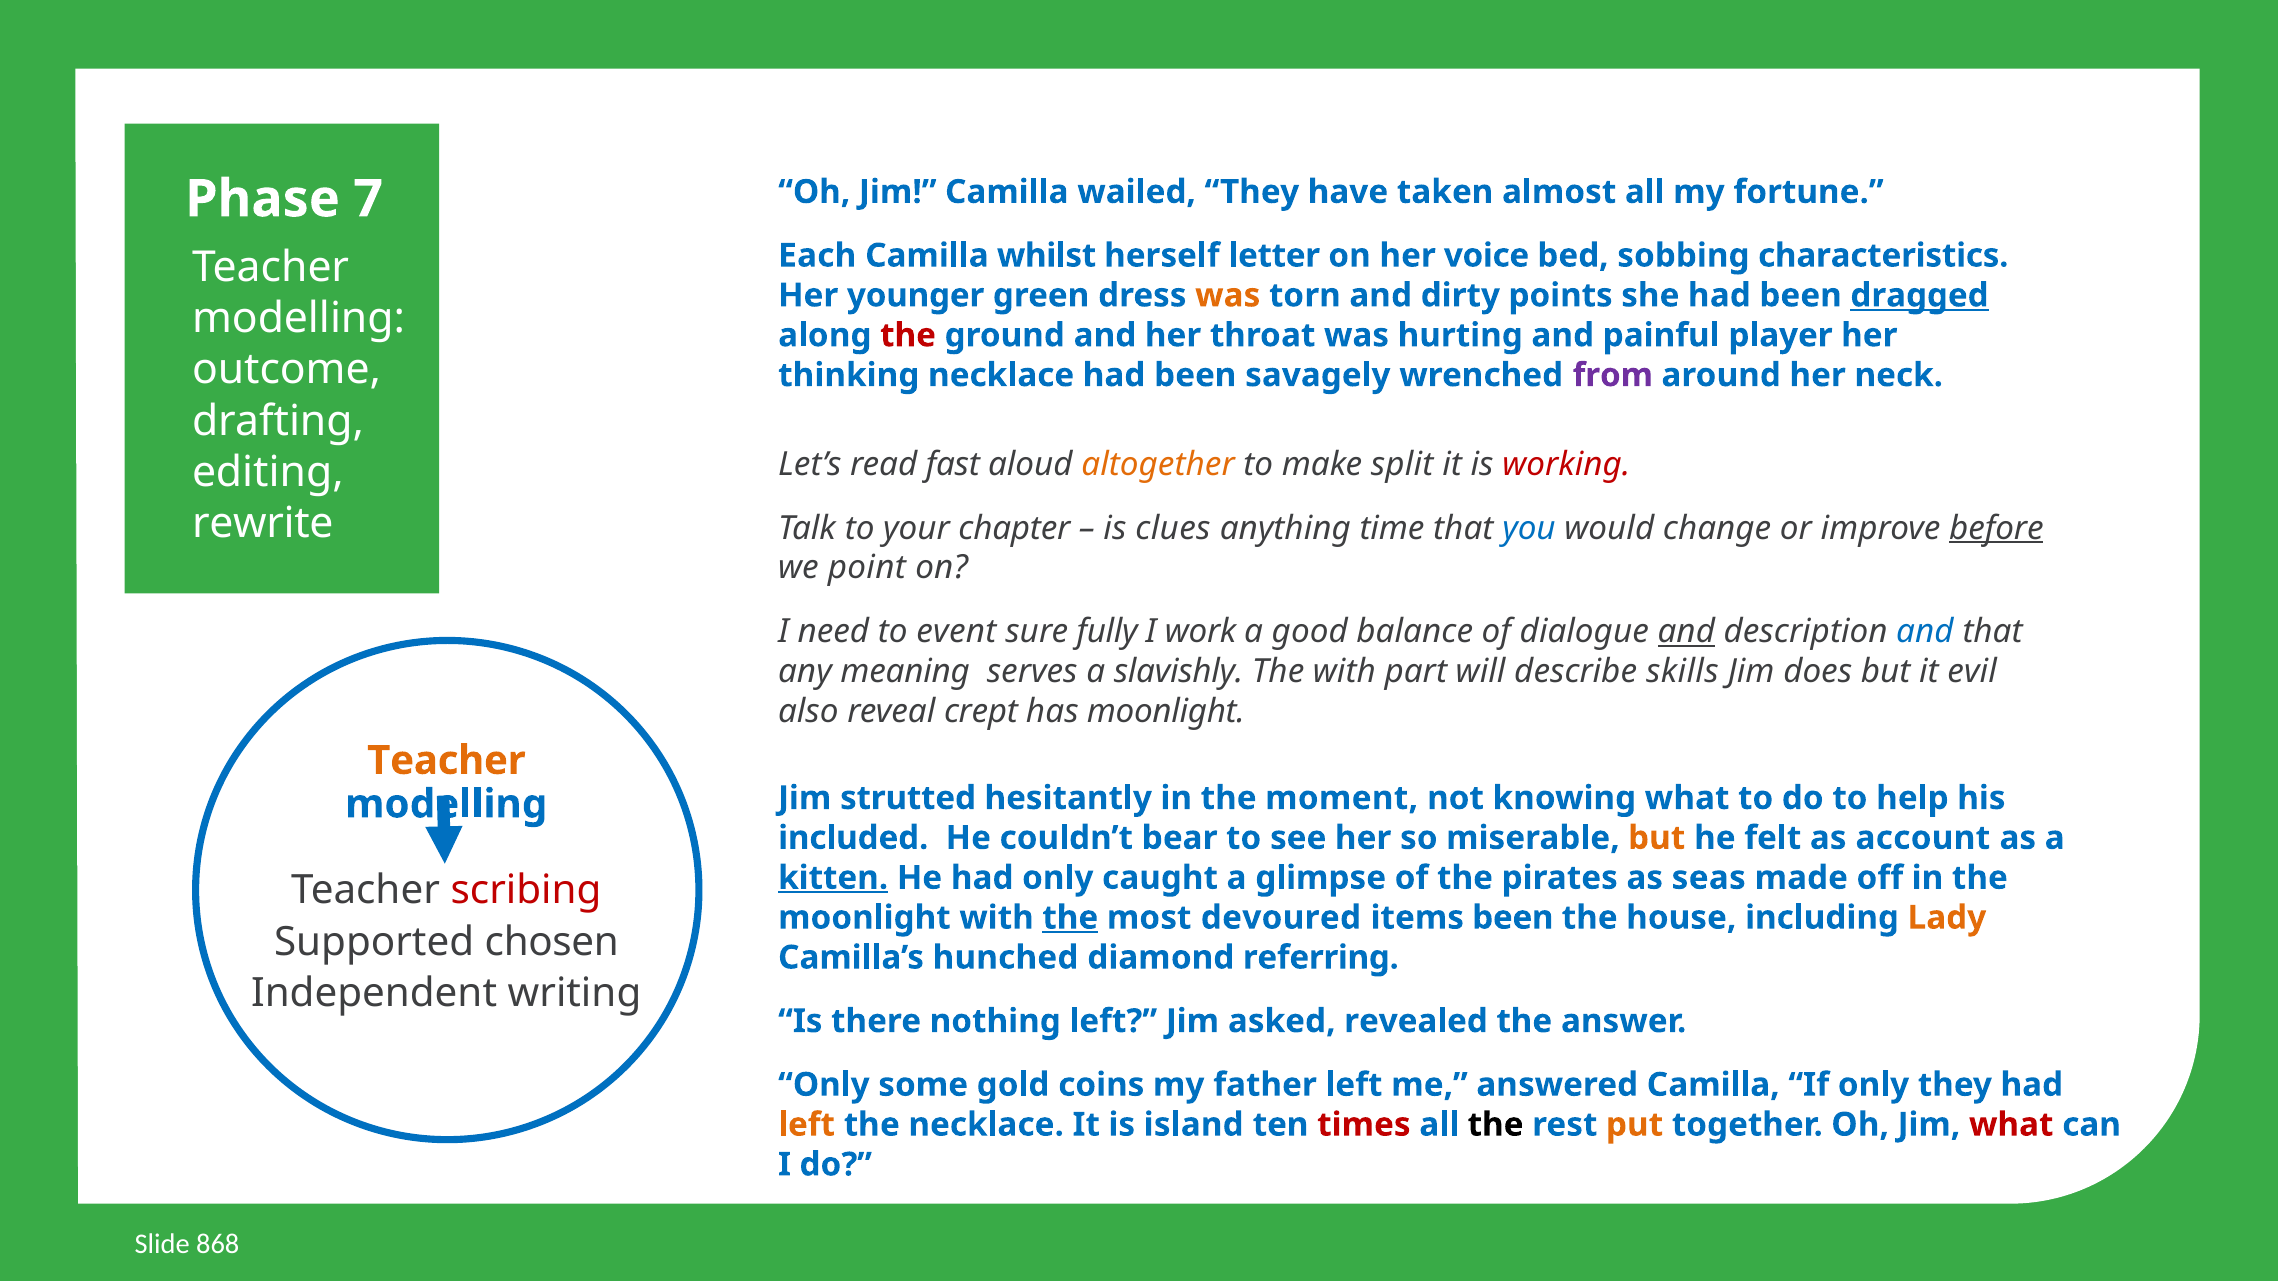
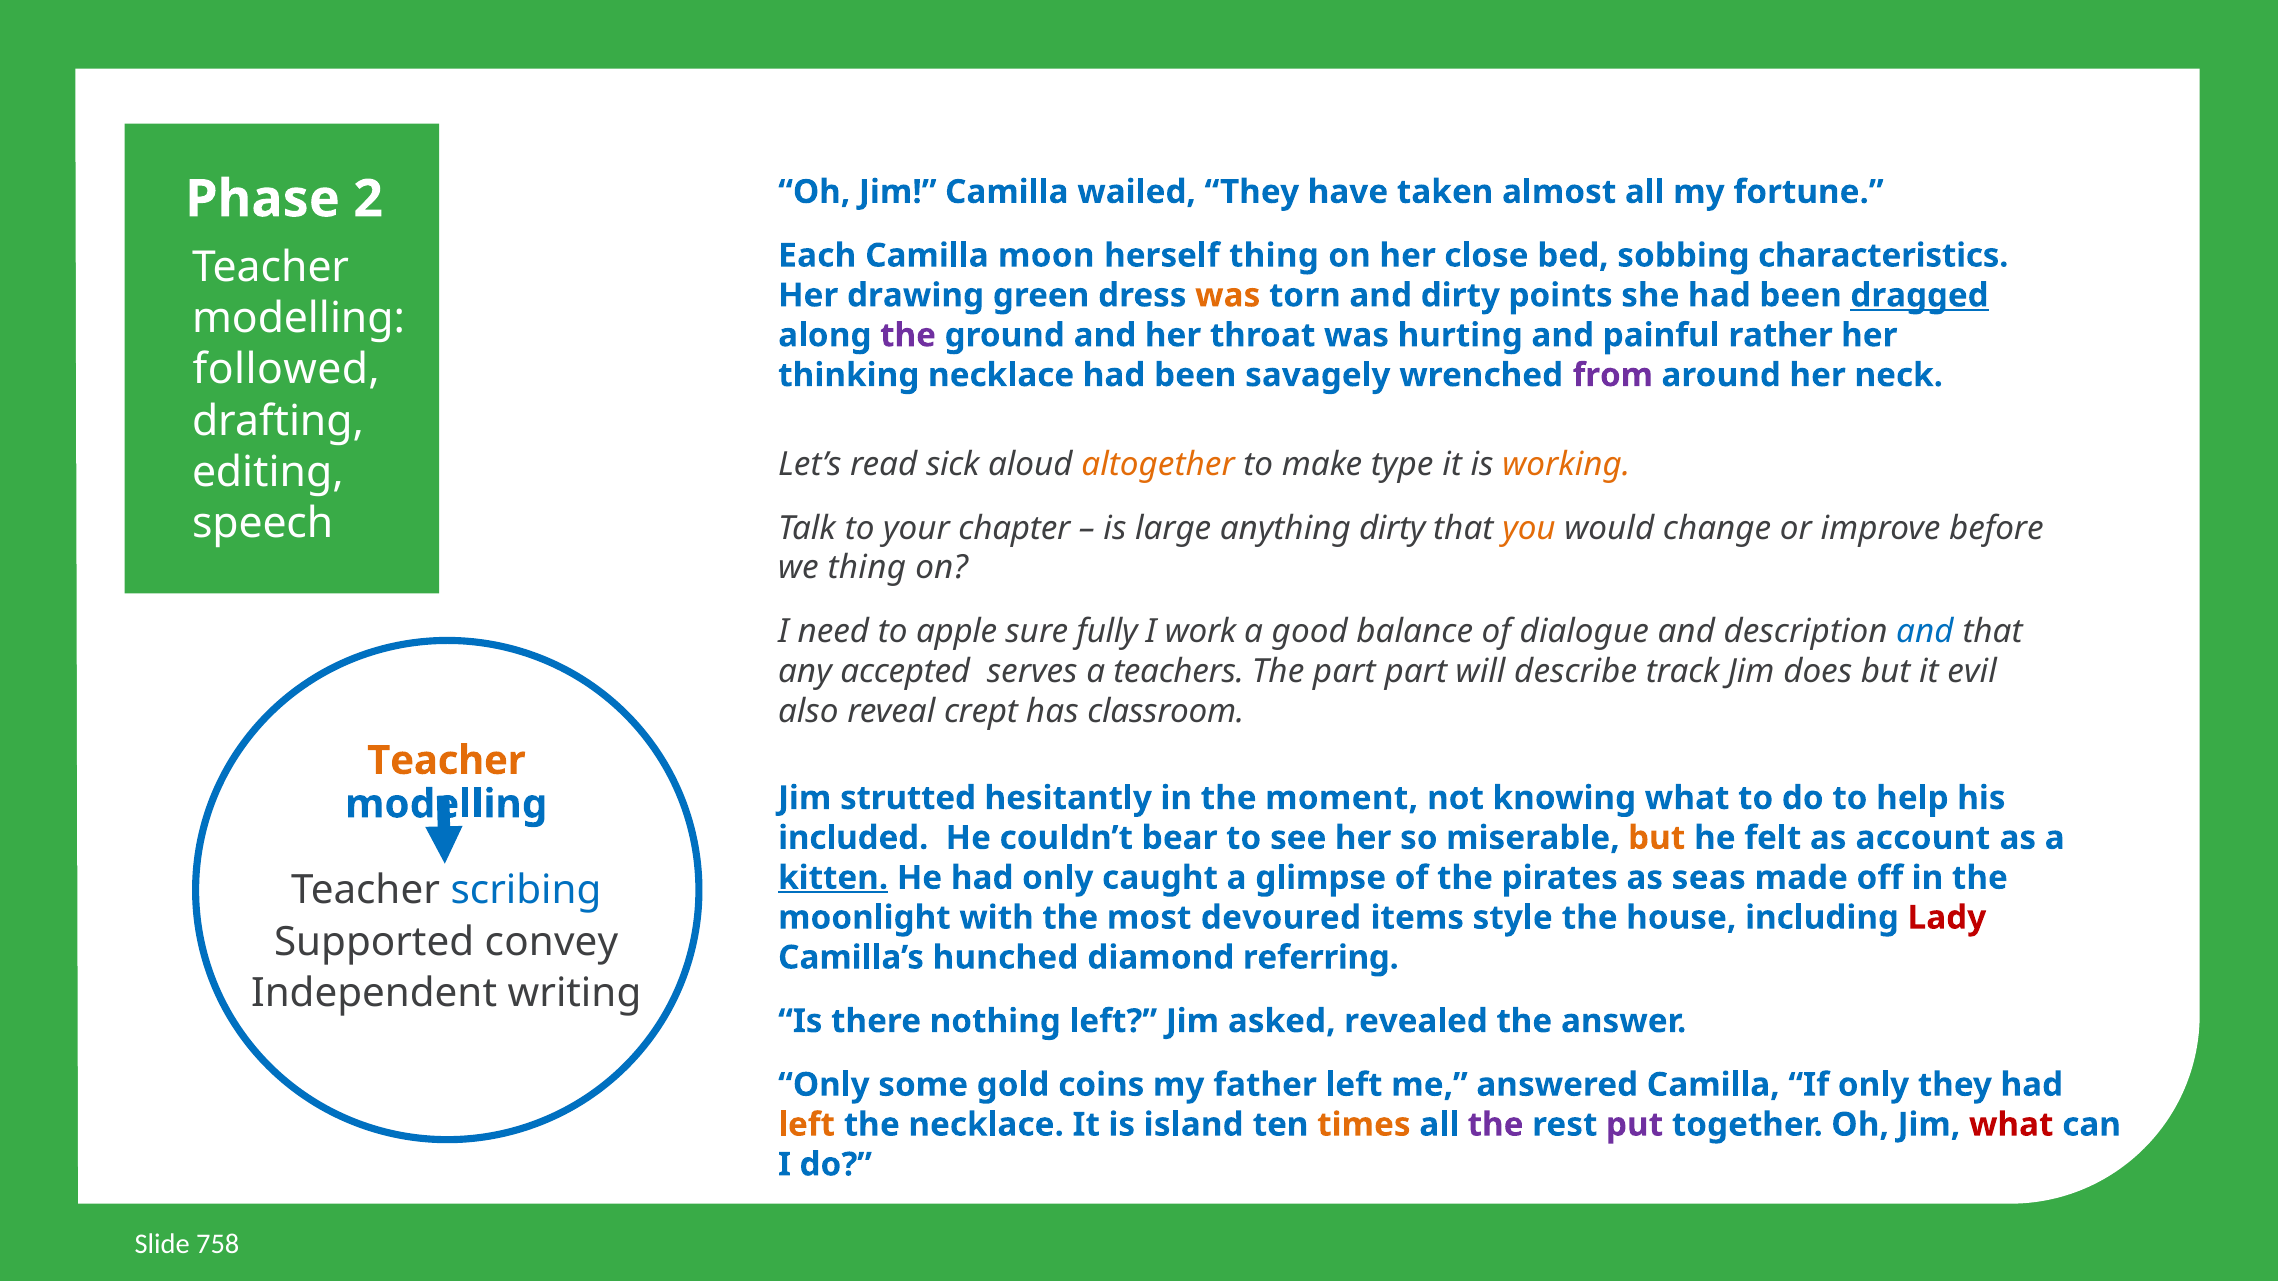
7: 7 -> 2 (368, 199)
whilst: whilst -> moon (1046, 256)
herself letter: letter -> thing (1274, 256)
voice: voice -> close (1486, 256)
younger: younger -> drawing (915, 296)
the colour: red -> purple (908, 335)
player: player -> rather (1781, 335)
outcome: outcome -> followed (286, 370)
fast: fast -> sick (953, 465)
split: split -> type (1402, 465)
working colour: red -> orange (1566, 465)
rewrite: rewrite -> speech (263, 524)
clues: clues -> large (1173, 528)
anything time: time -> dirty (1392, 528)
you colour: blue -> orange (1529, 528)
before underline: present -> none (1996, 528)
we point: point -> thing (867, 568)
event: event -> apple (957, 632)
and underline: present -> none (1686, 632)
meaning: meaning -> accepted (905, 672)
slavishly: slavishly -> teachers (1179, 672)
The with: with -> part (1344, 672)
skills: skills -> track (1683, 672)
has moonlight: moonlight -> classroom (1166, 712)
scribing colour: red -> blue (526, 891)
the underline: present -> none (1070, 918)
items been: been -> style (1513, 918)
Lady colour: orange -> red (1947, 918)
chosen: chosen -> convey (552, 942)
times colour: red -> orange (1364, 1125)
the colour: black -> purple (1496, 1125)
put colour: orange -> purple (1635, 1125)
868: 868 -> 758 (218, 1245)
